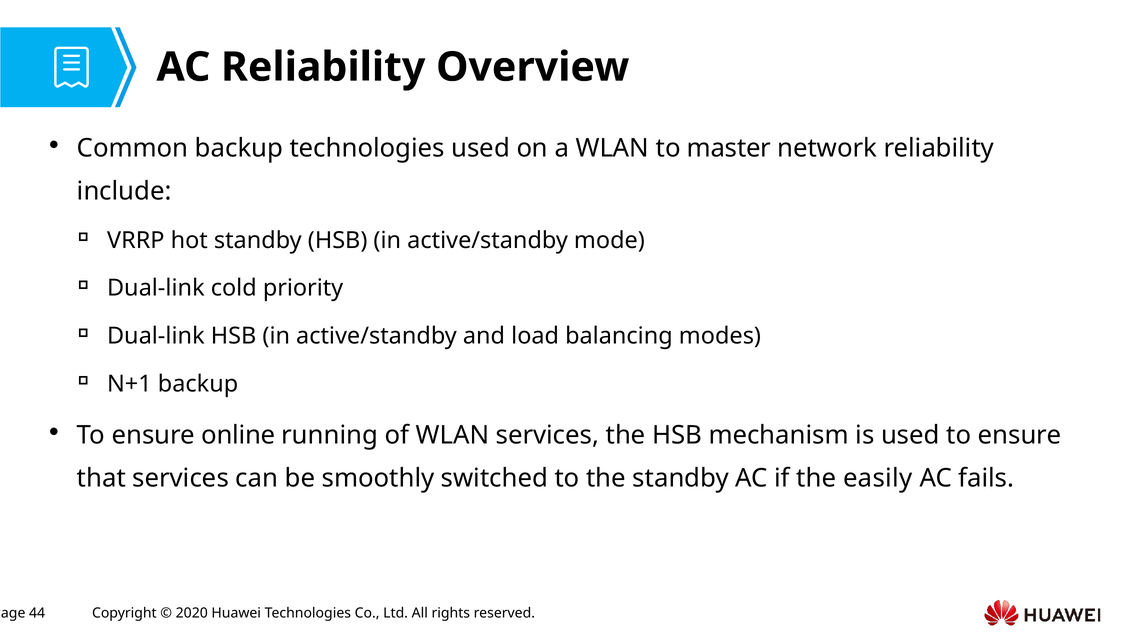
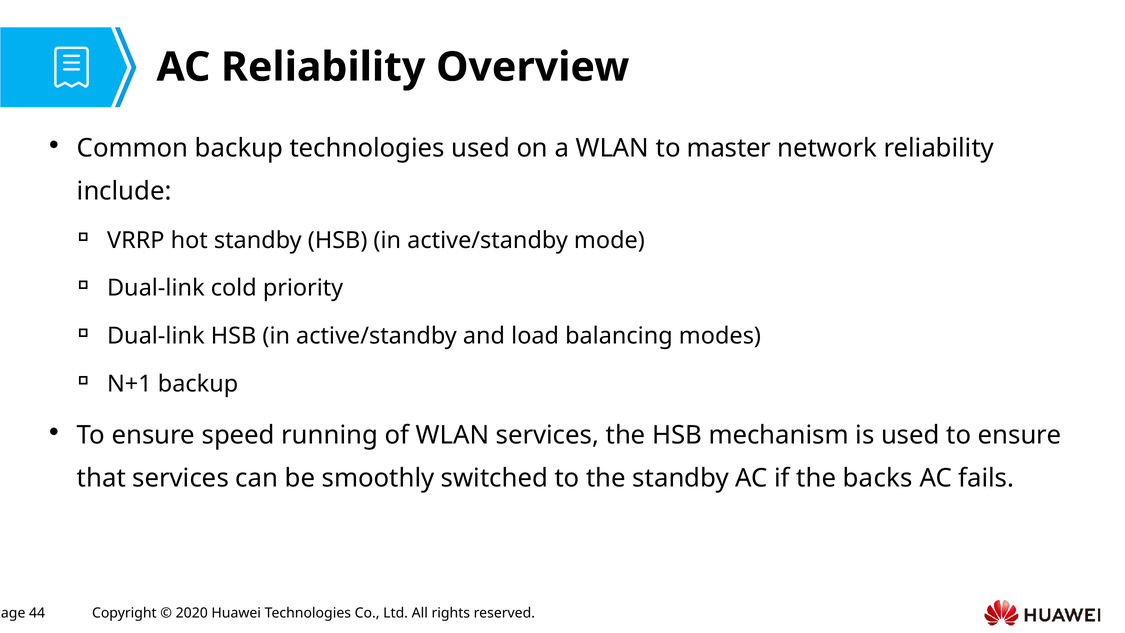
online: online -> speed (238, 435)
easily: easily -> backs (878, 478)
